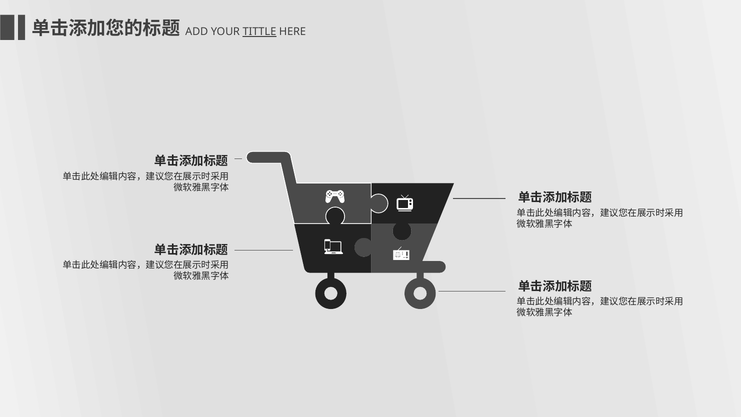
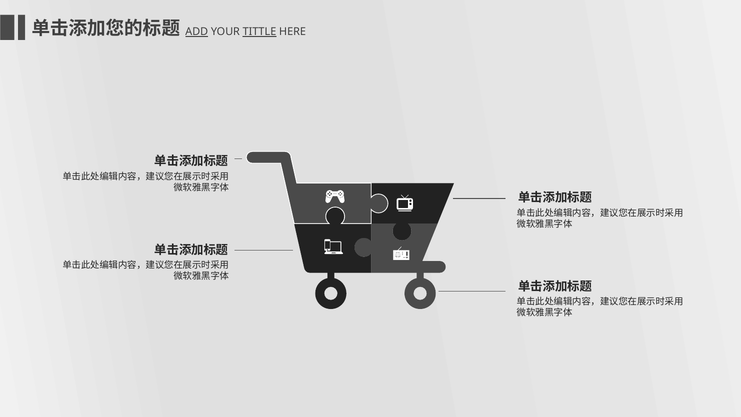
ADD underline: none -> present (197, 32)
